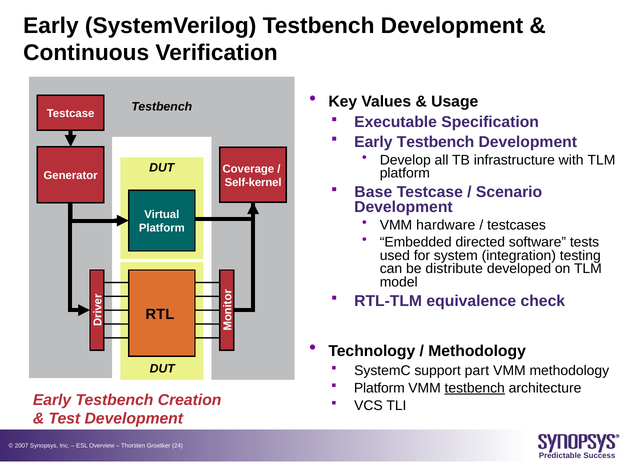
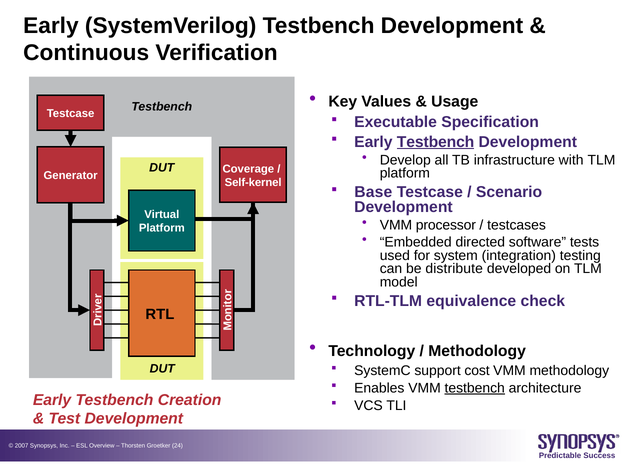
Testbench underline: none -> present (436, 142)
hardware: hardware -> processor (446, 225)
part: part -> cost (477, 370)
Platform: Platform -> Enables (379, 388)
